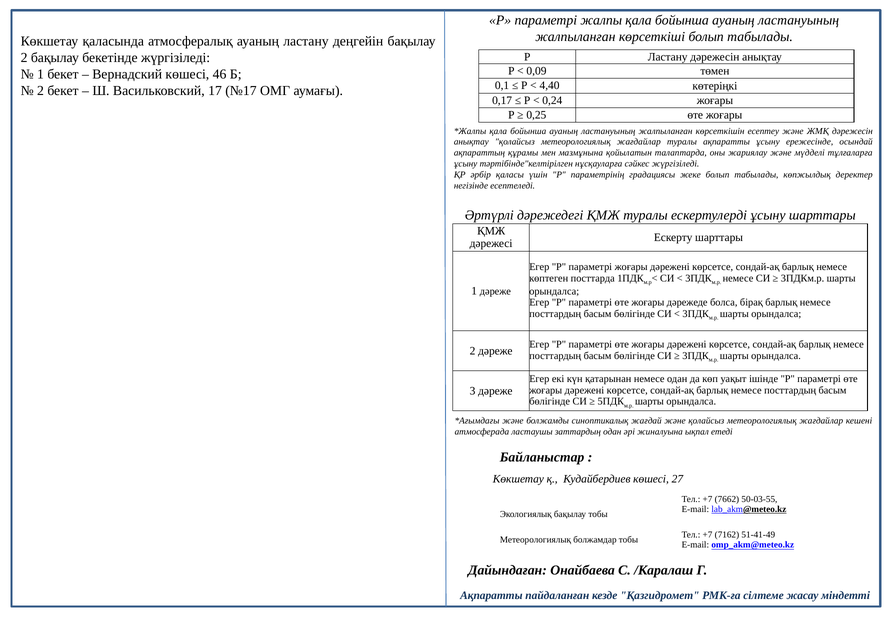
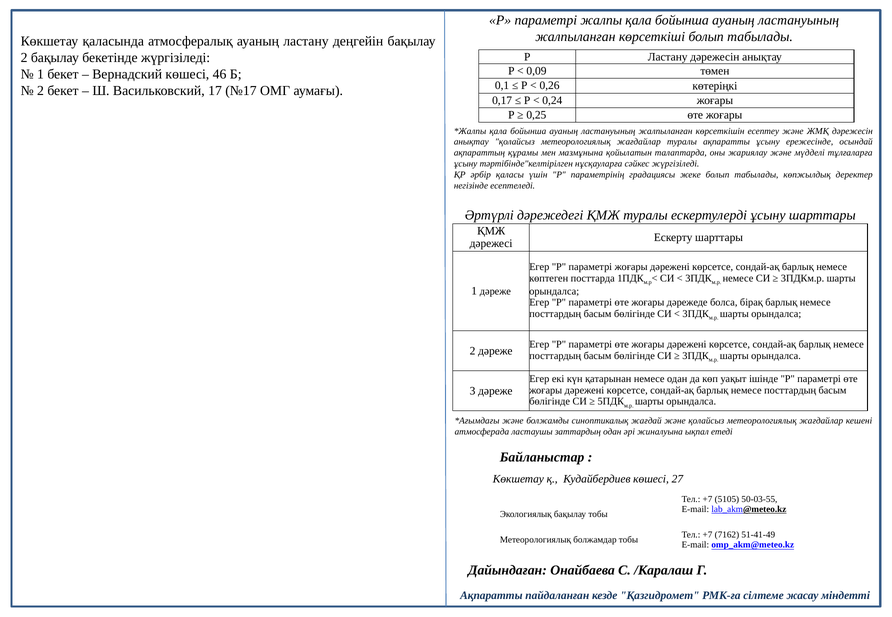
4,40: 4,40 -> 0,26 (550, 86)
7662: 7662 -> 5105 (727, 500)
